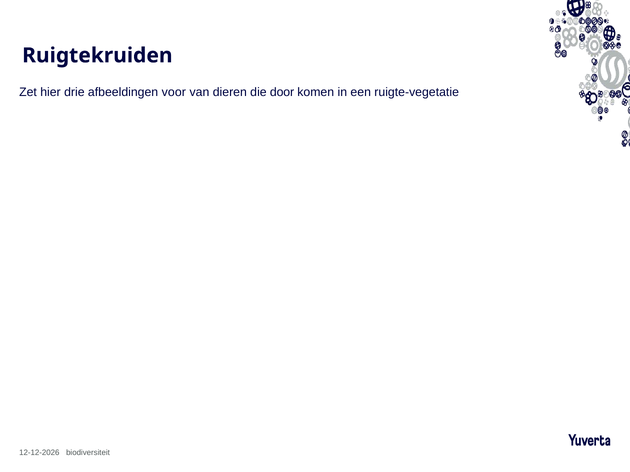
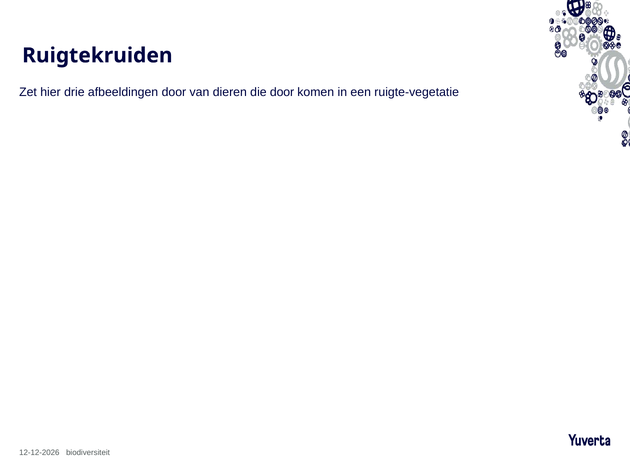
afbeeldingen voor: voor -> door (174, 92)
